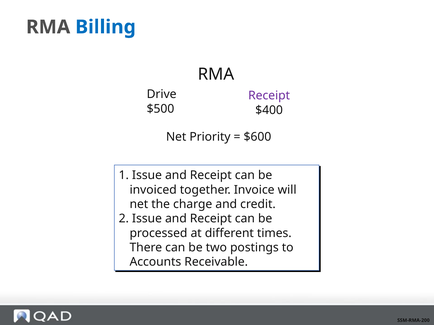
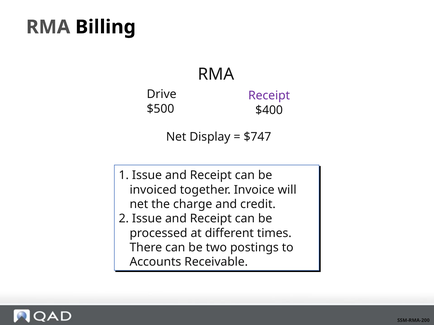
Billing colour: blue -> black (106, 27)
Priority: Priority -> Display (210, 137)
$600: $600 -> $747 (257, 137)
